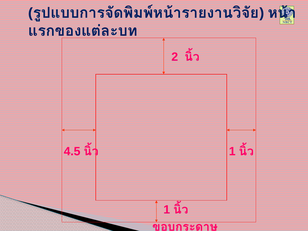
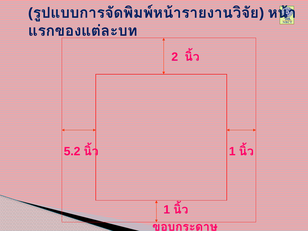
4.5: 4.5 -> 5.2 (72, 151)
